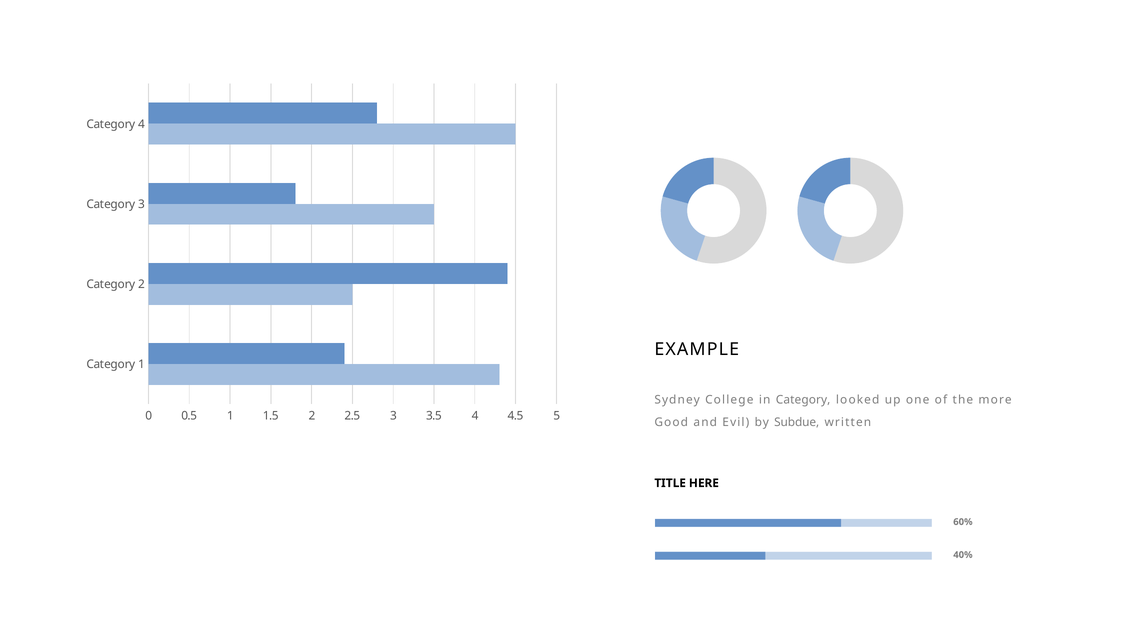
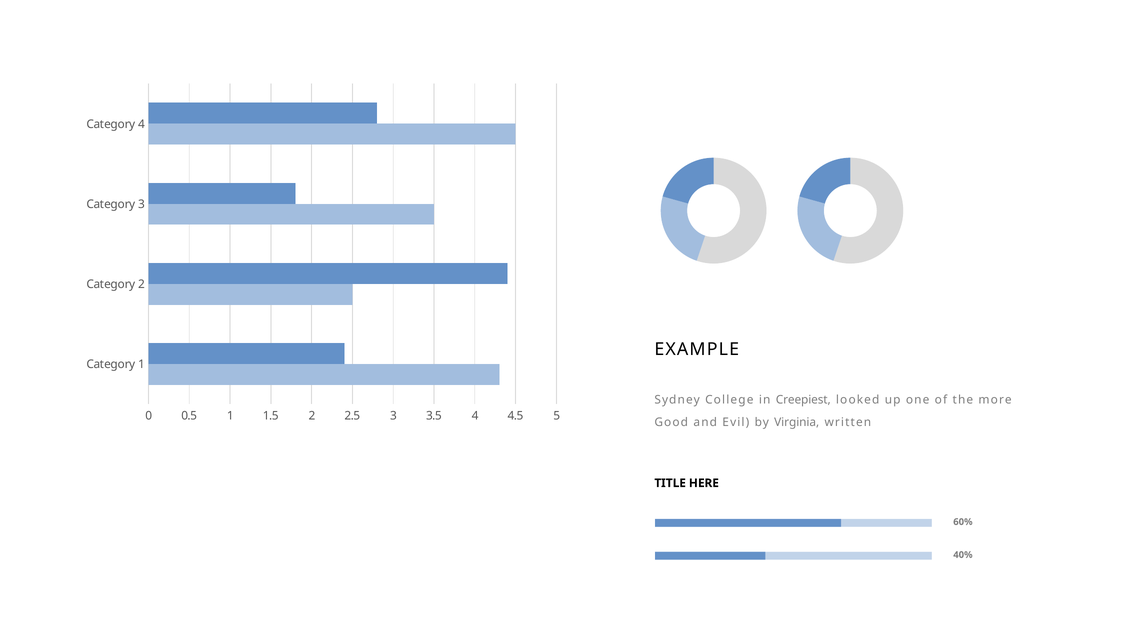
in Category: Category -> Creepiest (803, 400)
Subdue: Subdue -> Virginia (797, 422)
